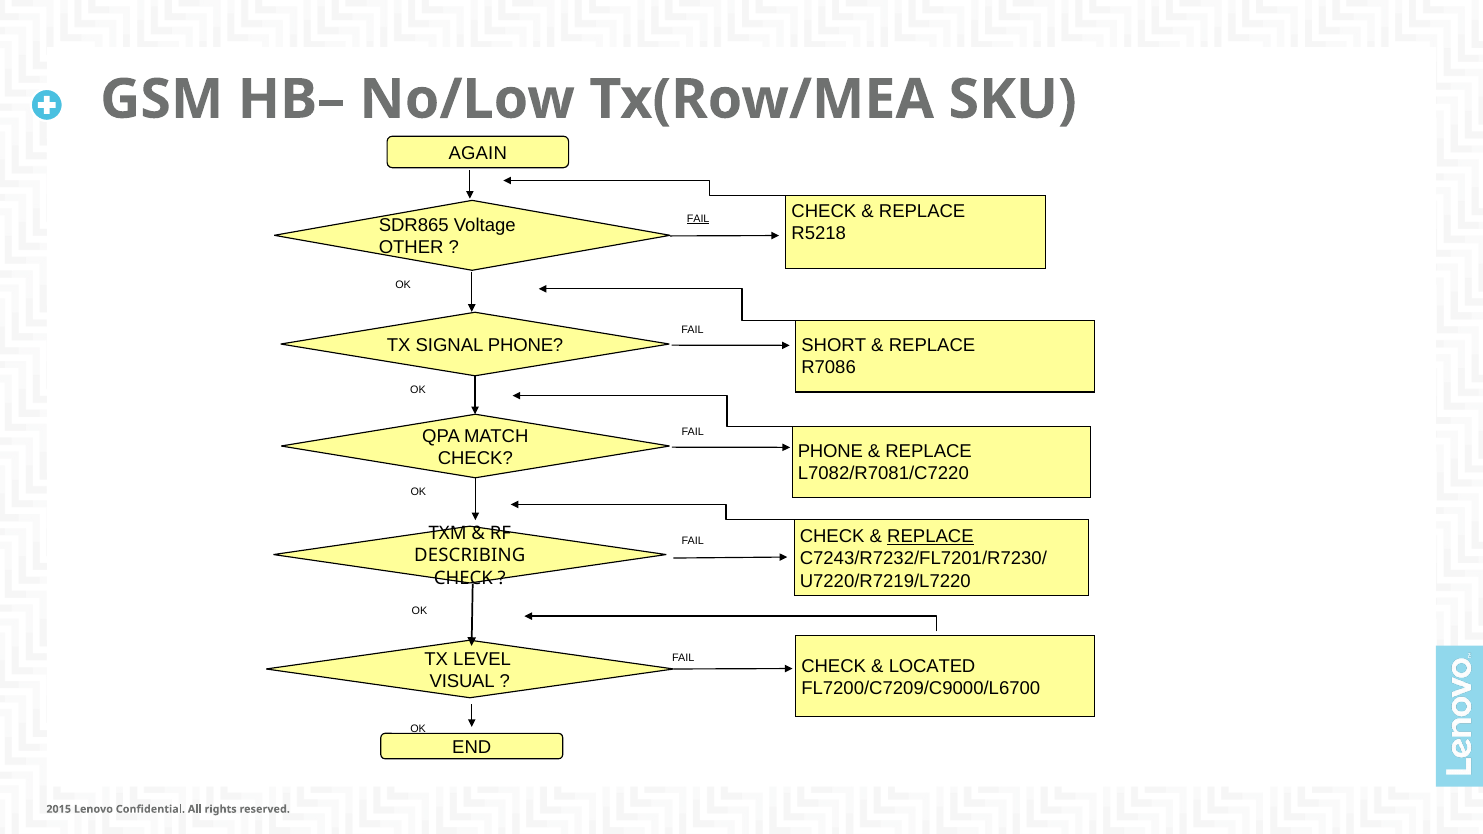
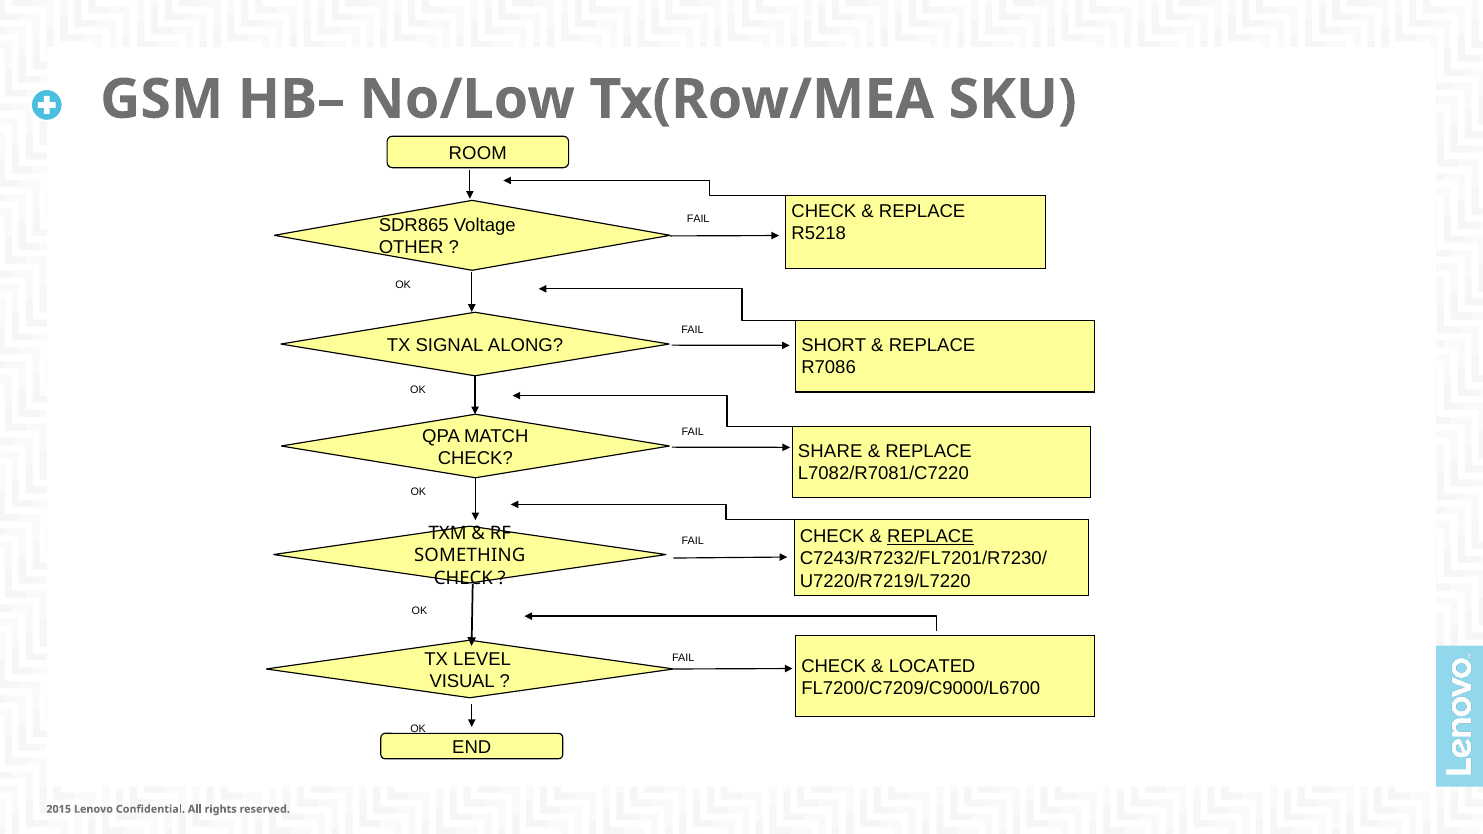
AGAIN: AGAIN -> ROOM (478, 153)
FAIL underline: present -> none (698, 218)
SIGNAL PHONE: PHONE -> ALONG (526, 345)
PHONE: PHONE -> SHARE (830, 451)
DESCRIBING: DESCRIBING -> SOMETHING (470, 556)
